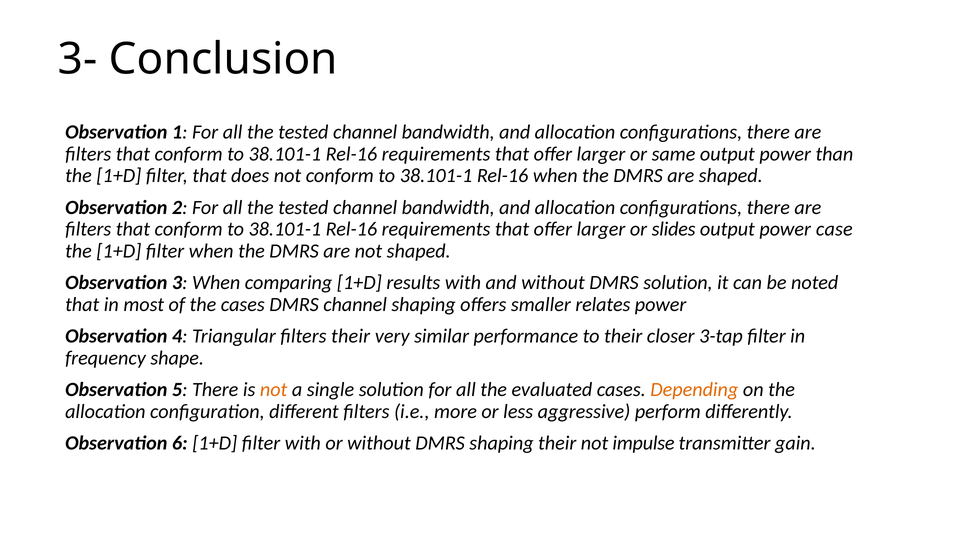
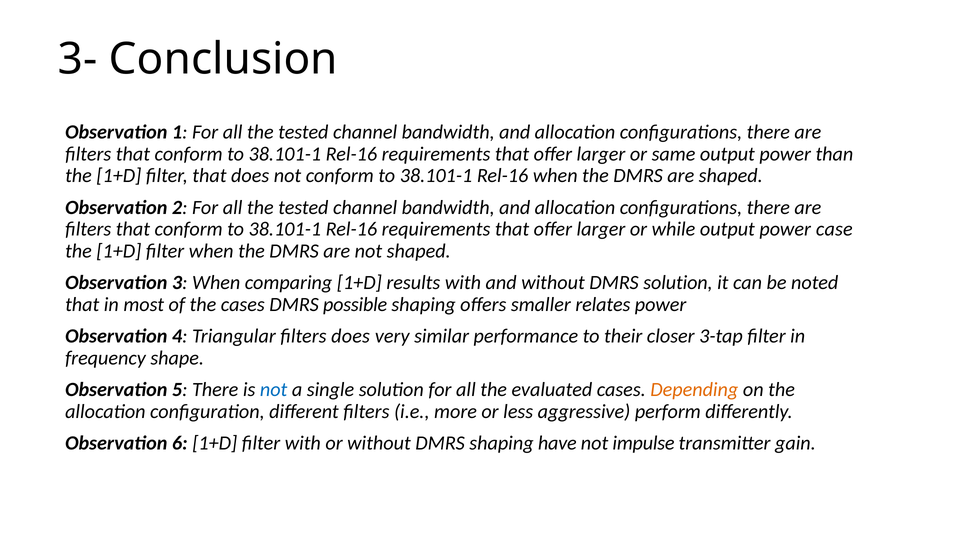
slides: slides -> while (673, 229)
DMRS channel: channel -> possible (355, 305)
filters their: their -> does (351, 337)
not colour: orange -> blue (274, 390)
shaping their: their -> have (557, 444)
